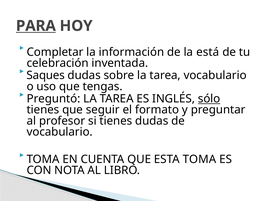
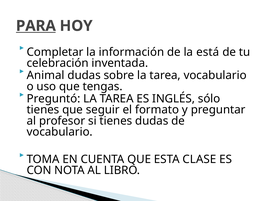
Saques: Saques -> Animal (46, 75)
sólo underline: present -> none (209, 98)
ESTA TOMA: TOMA -> CLASE (199, 159)
